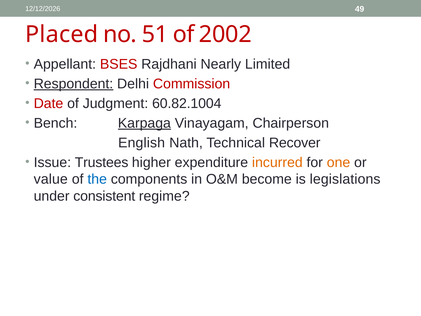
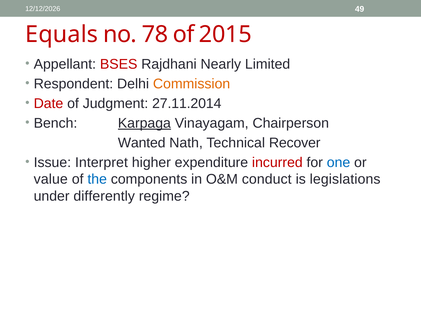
Placed: Placed -> Equals (62, 34)
51: 51 -> 78 (155, 34)
2002: 2002 -> 2015 (225, 34)
Respondent underline: present -> none (73, 84)
Commission colour: red -> orange (192, 84)
60.82.1004: 60.82.1004 -> 27.11.2014 (187, 103)
English: English -> Wanted (142, 143)
Trustees: Trustees -> Interpret (101, 162)
incurred colour: orange -> red (277, 162)
one colour: orange -> blue (339, 162)
become: become -> conduct (267, 179)
consistent: consistent -> differently (104, 196)
